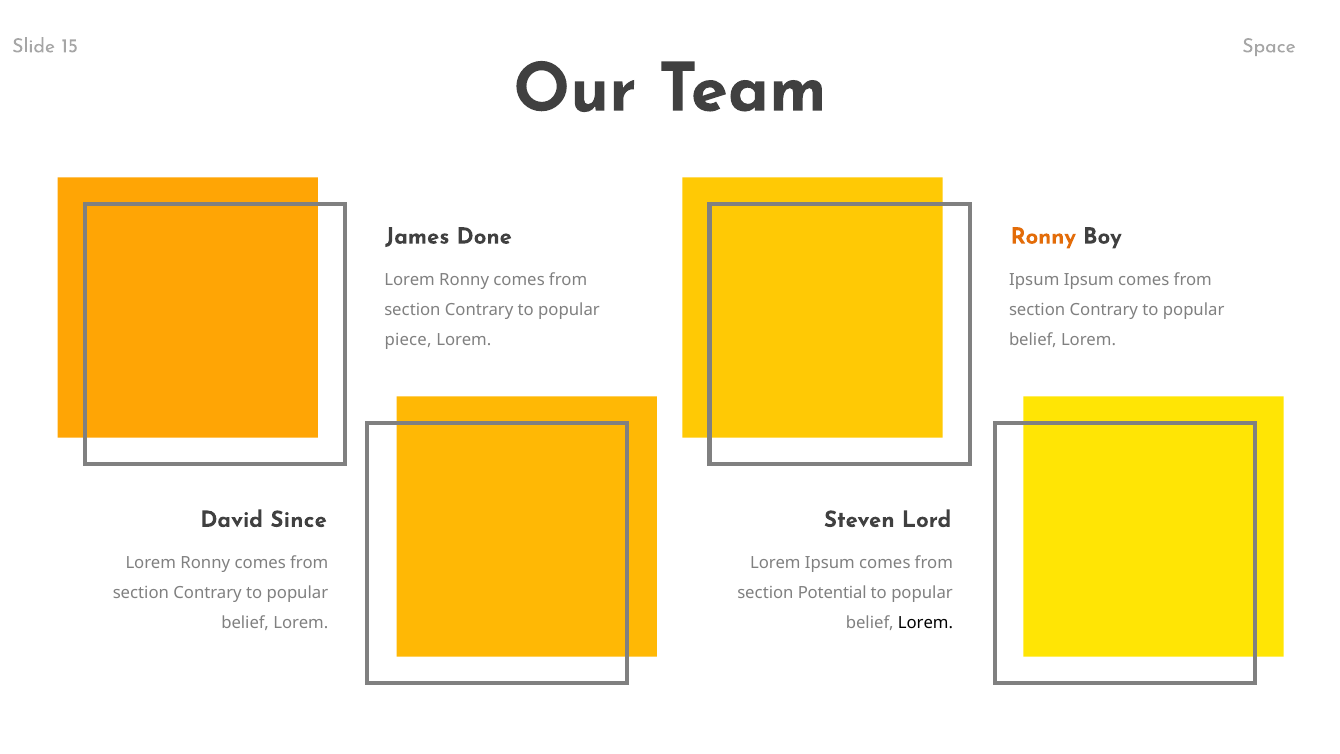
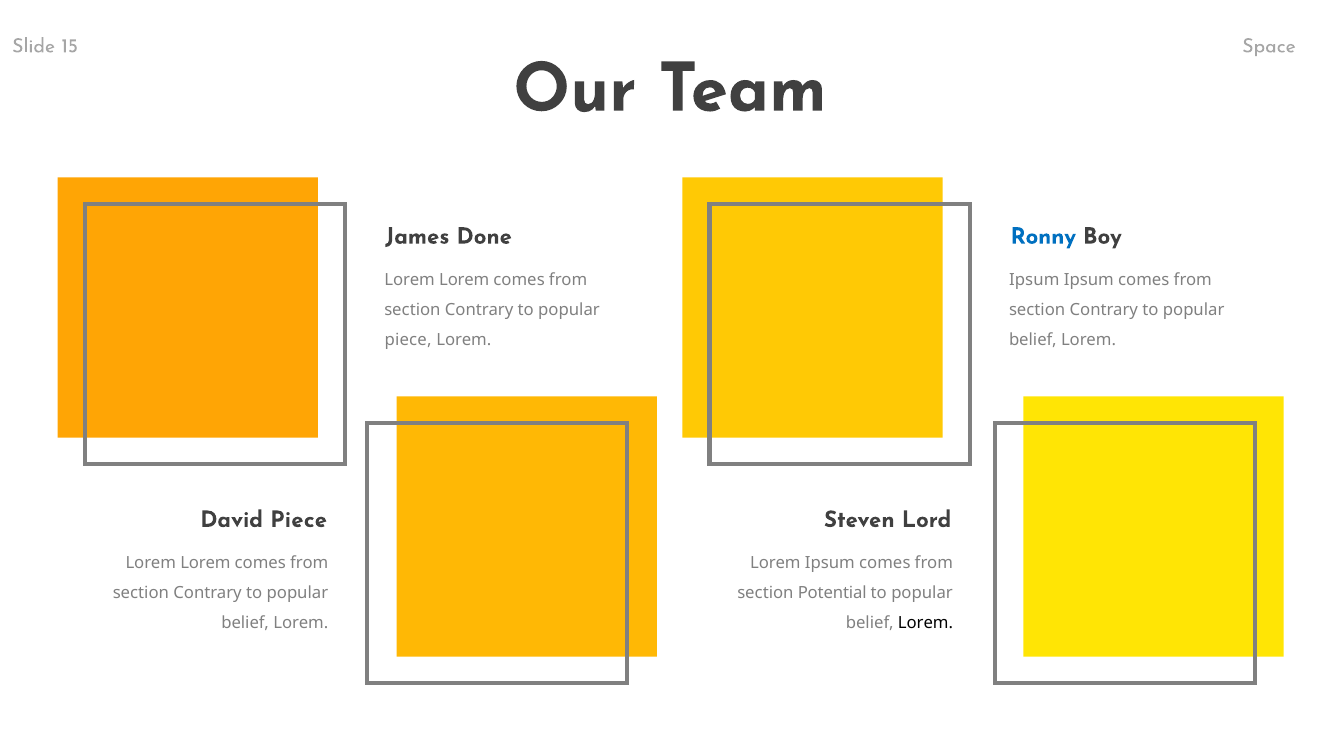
Ronny colour: orange -> blue (1043, 236)
Ronny: Ronny -> Lorem (464, 280)
David Since: Since -> Piece (299, 519)
Ronny: Ronny -> Lorem (205, 563)
